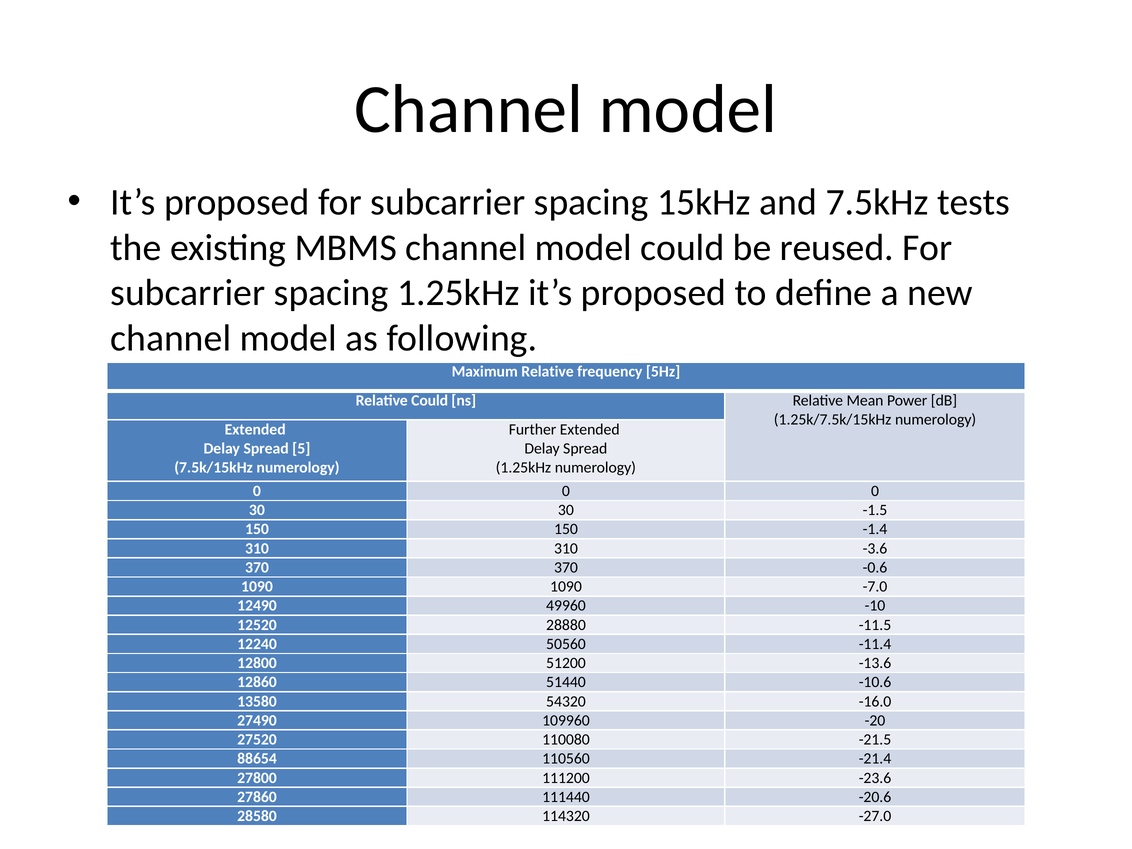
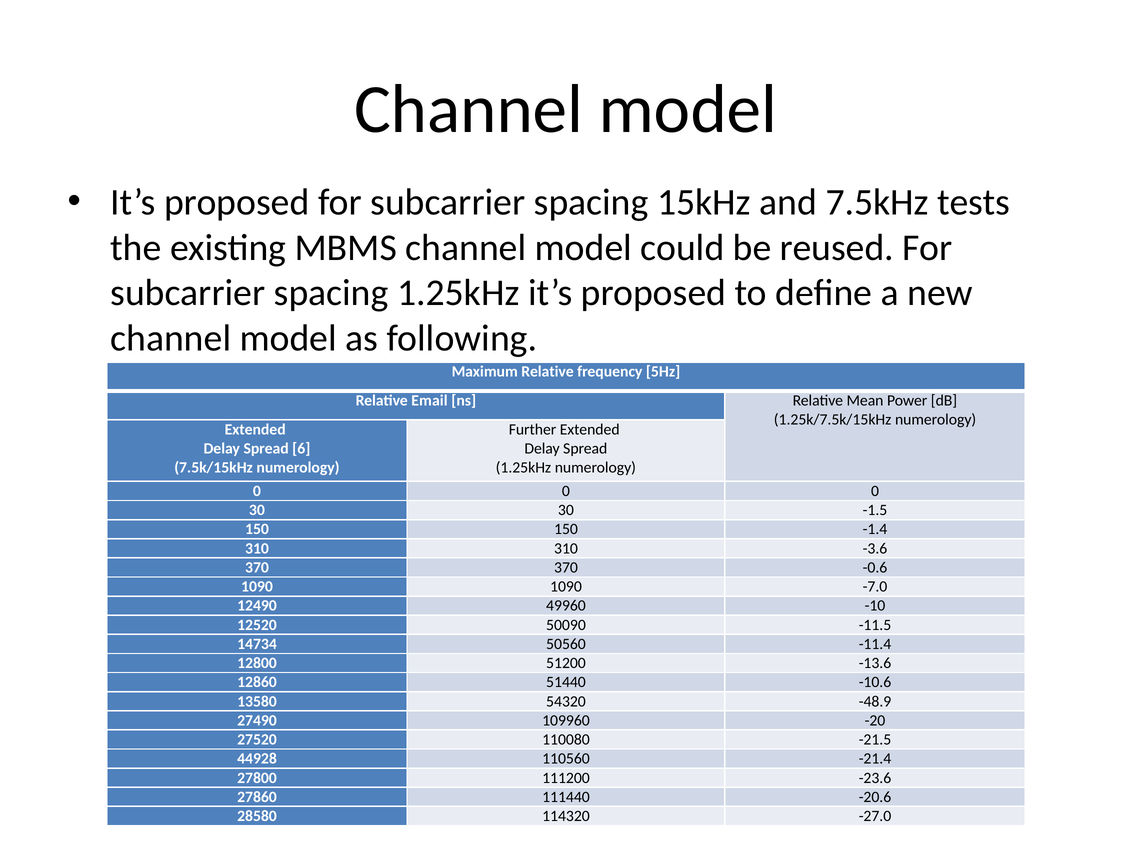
Relative Could: Could -> Email (430, 401)
5: 5 -> 6 (301, 448)
28880: 28880 -> 50090 (566, 625)
12240: 12240 -> 14734 (257, 644)
-16.0: -16.0 -> -48.9 (875, 701)
88654: 88654 -> 44928 (257, 759)
